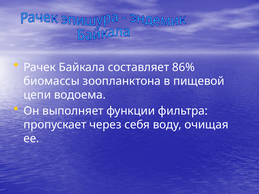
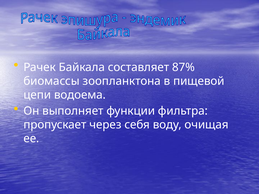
86%: 86% -> 87% (184, 67)
